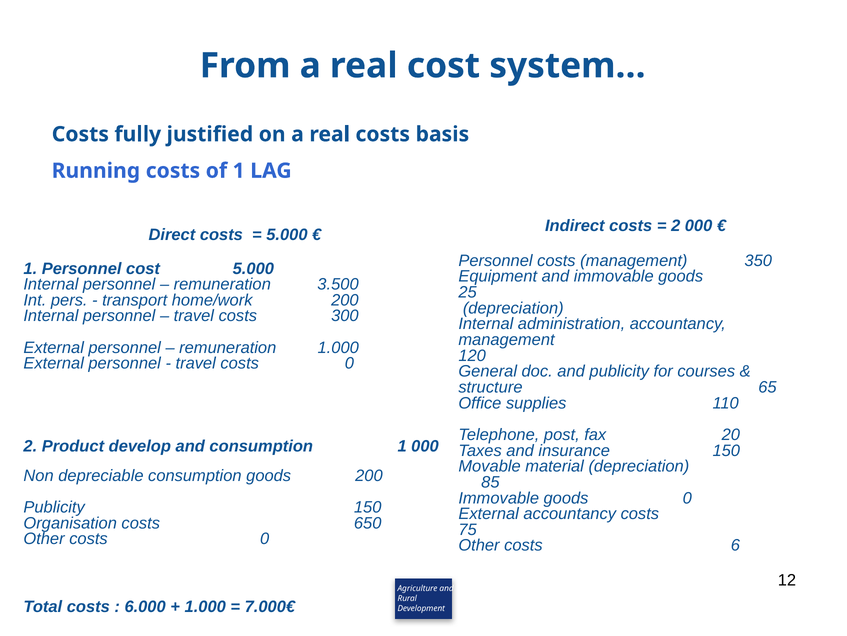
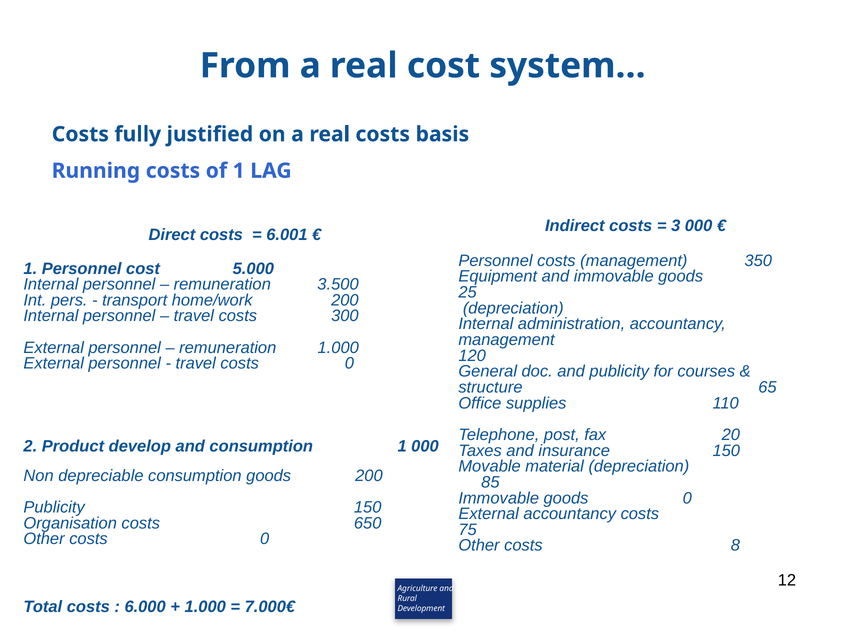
2: 2 -> 3 (676, 225)
5.000: 5.000 -> 6.001 (287, 234)
6: 6 -> 8 (735, 545)
